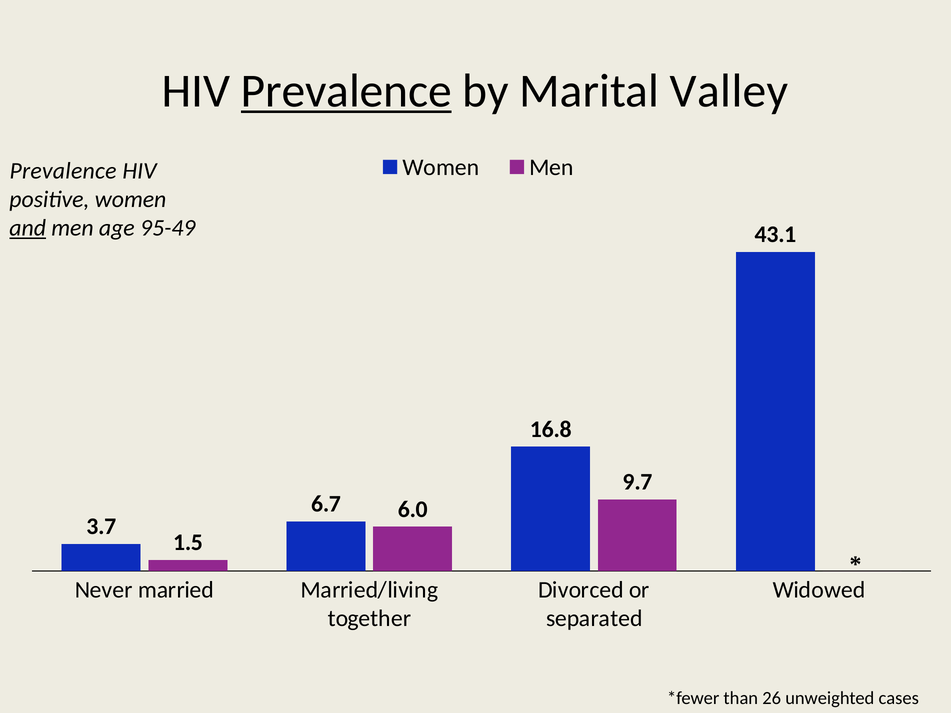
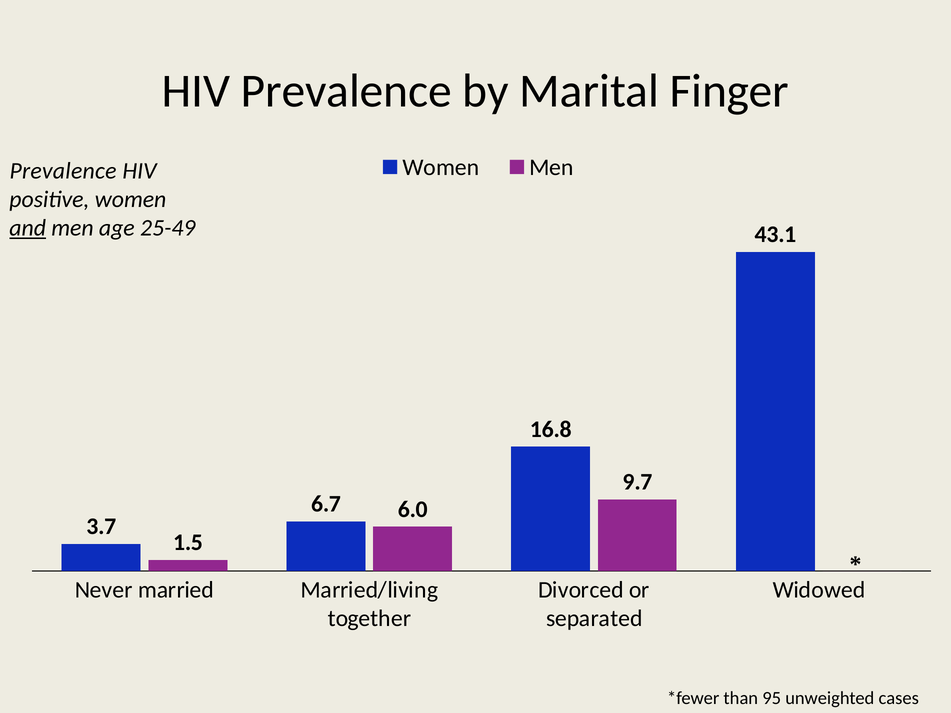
Prevalence underline: present -> none (346, 91)
Valley: Valley -> Finger (729, 91)
95-49: 95-49 -> 25-49 (168, 228)
26: 26 -> 95 (772, 698)
